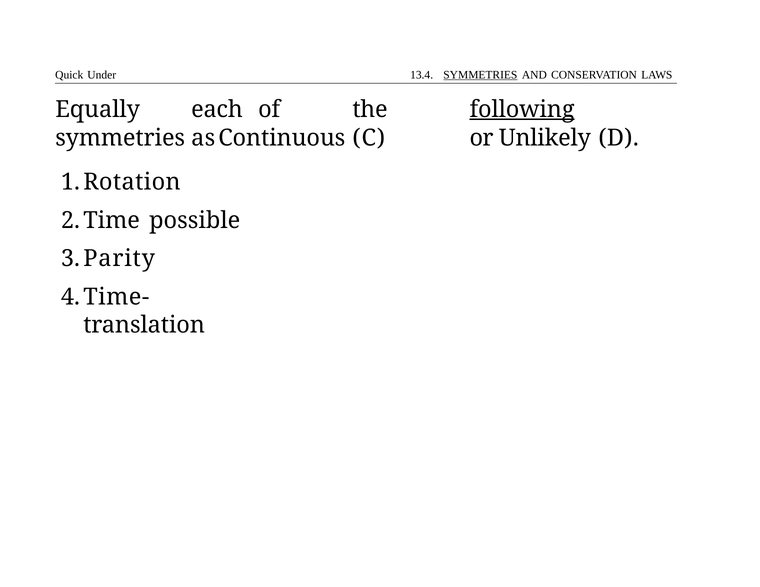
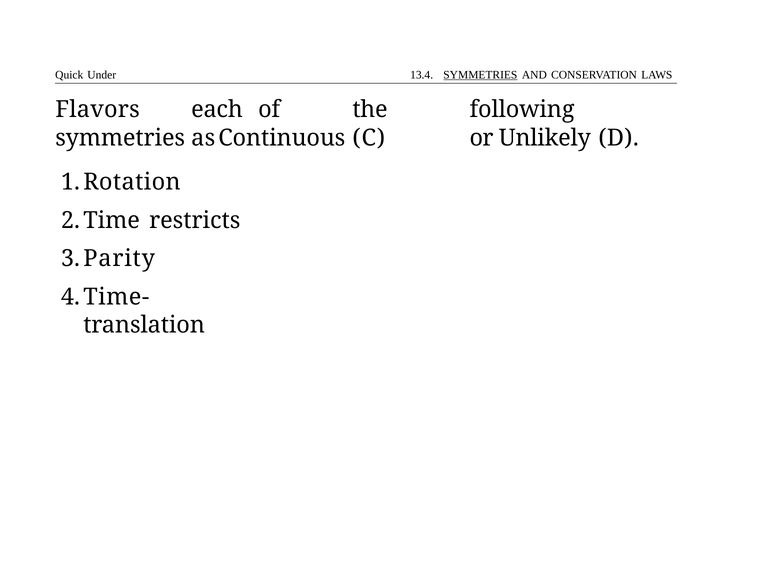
Equally: Equally -> Flavors (98, 109)
following underline: present -> none (522, 109)
possible: possible -> restricts (195, 220)
